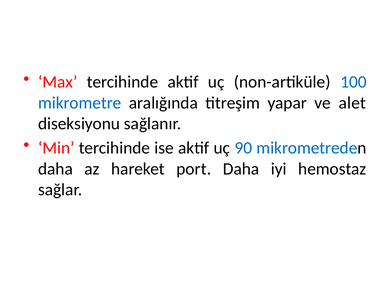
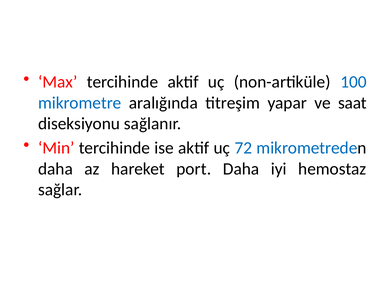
alet: alet -> saat (352, 103)
90: 90 -> 72 (243, 148)
